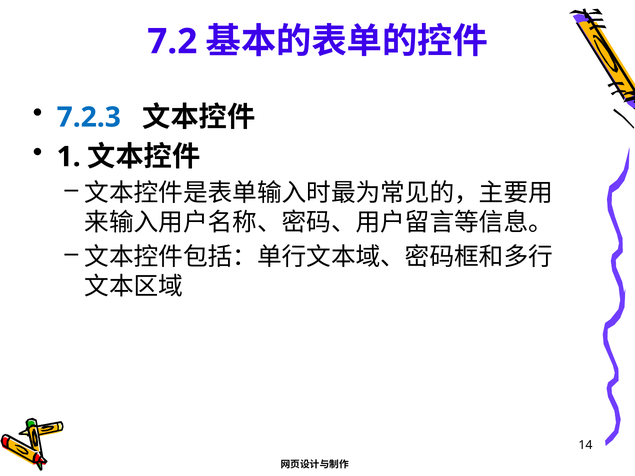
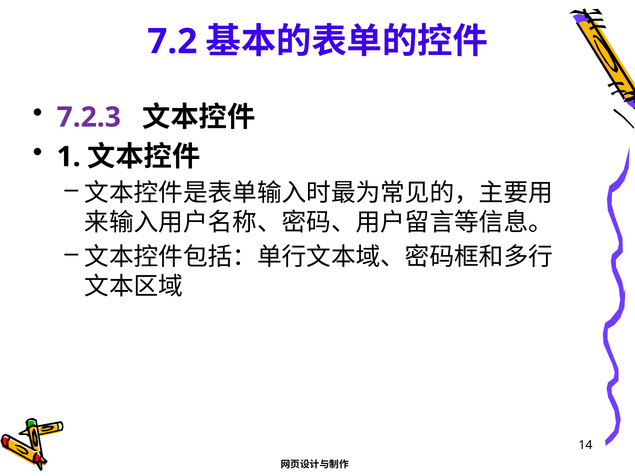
7.2.3 colour: blue -> purple (89, 117)
